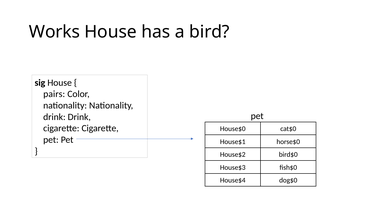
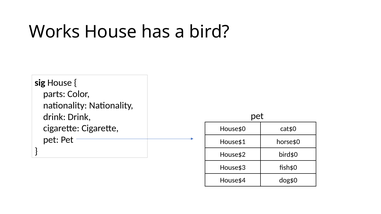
pairs: pairs -> parts (54, 94)
